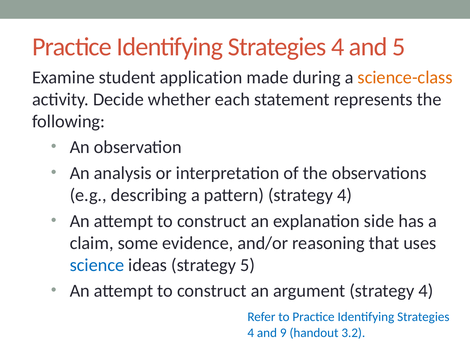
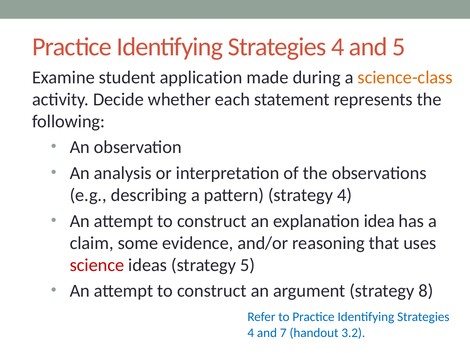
side: side -> idea (379, 221)
science colour: blue -> red (97, 265)
argument strategy 4: 4 -> 8 (426, 290)
9: 9 -> 7 (283, 332)
